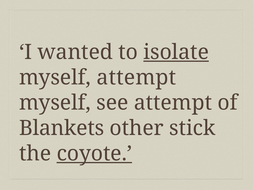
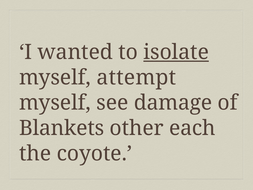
see attempt: attempt -> damage (173, 103)
stick: stick -> each (192, 128)
coyote underline: present -> none (94, 153)
